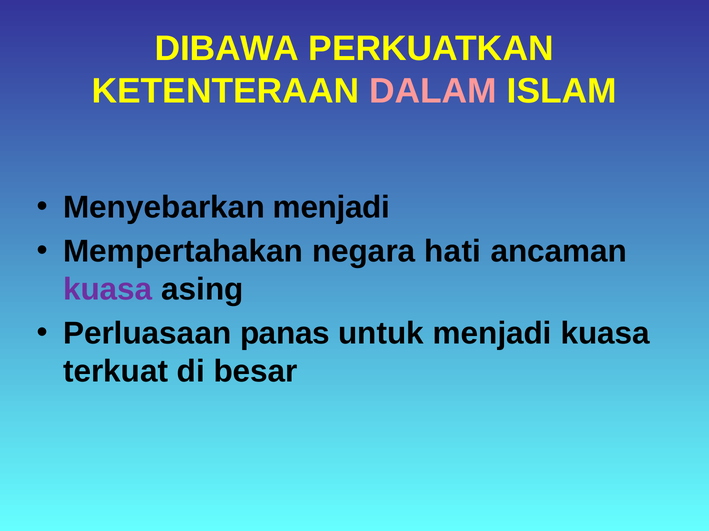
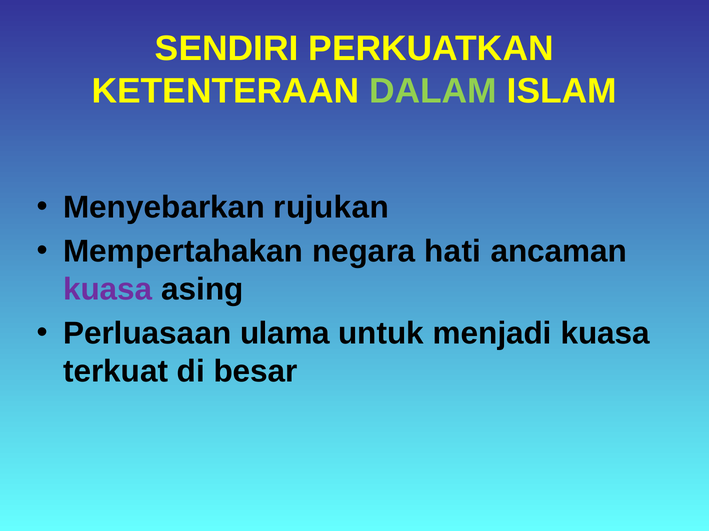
DIBAWA: DIBAWA -> SENDIRI (227, 49)
DALAM colour: pink -> light green (433, 91)
Menyebarkan menjadi: menjadi -> rujukan (331, 208)
panas: panas -> ulama (285, 334)
